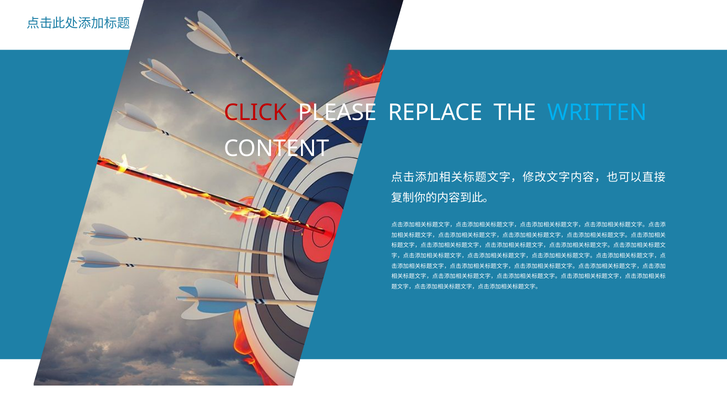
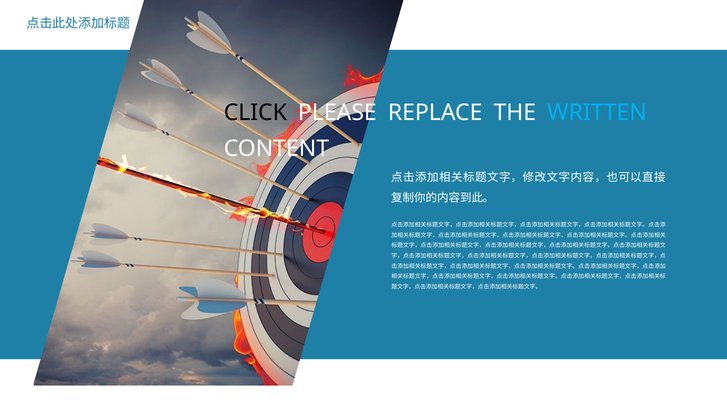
CLICK colour: red -> black (255, 113)
